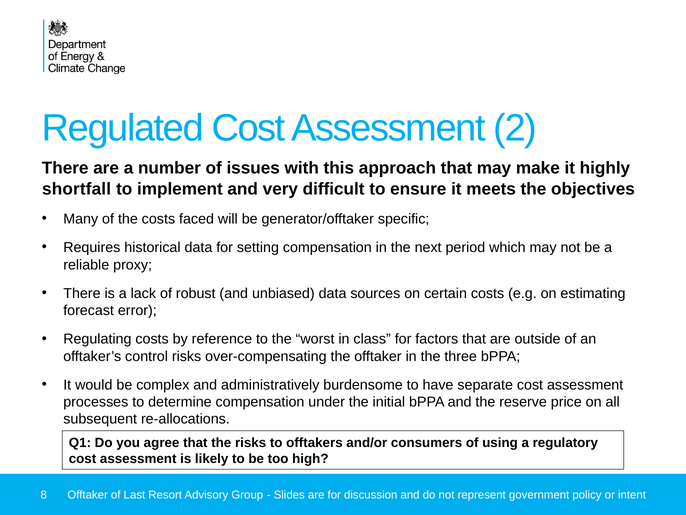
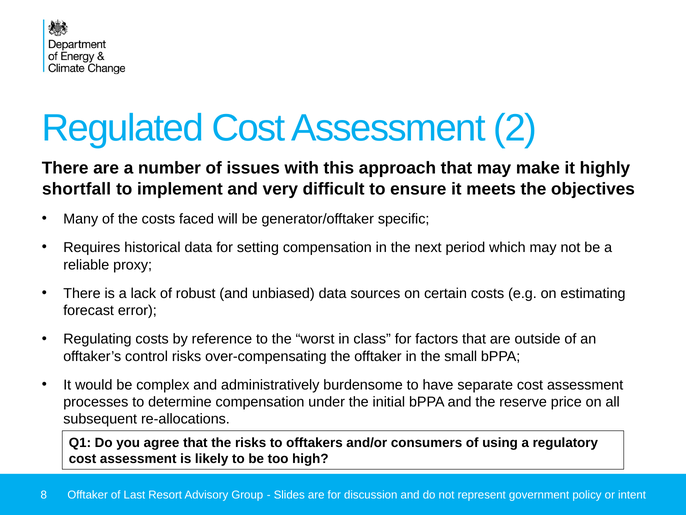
three: three -> small (461, 356)
